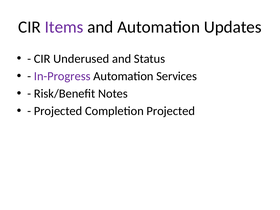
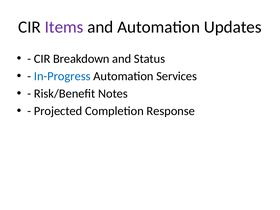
Underused: Underused -> Breakdown (81, 59)
In-Progress colour: purple -> blue (62, 76)
Completion Projected: Projected -> Response (171, 111)
